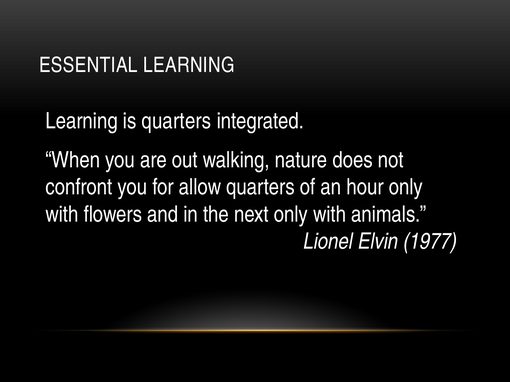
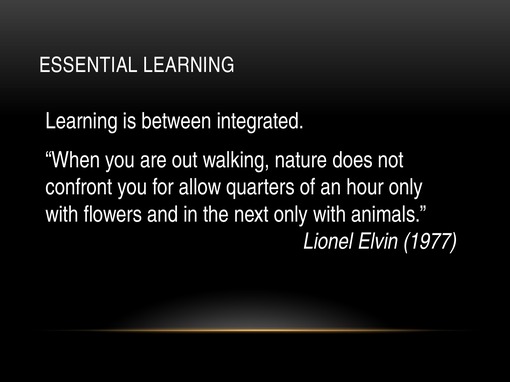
is quarters: quarters -> between (177, 121)
